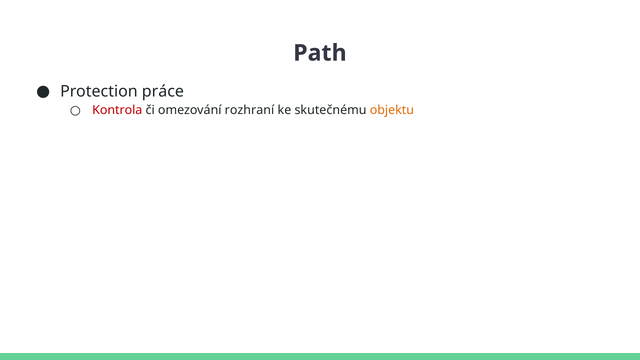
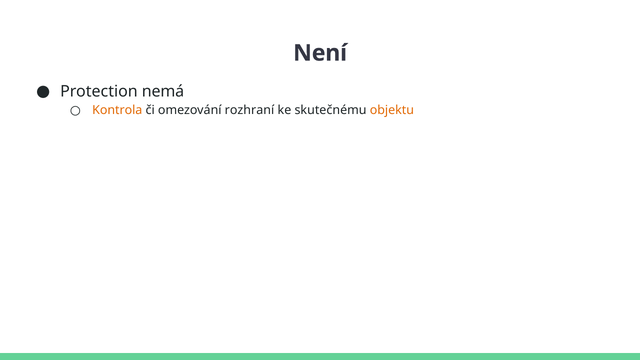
Path: Path -> Není (320, 53)
práce: práce -> nemá (163, 91)
Kontrola colour: red -> orange (117, 110)
